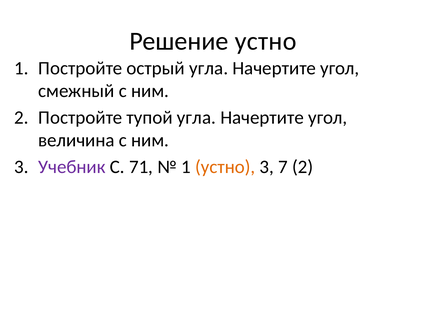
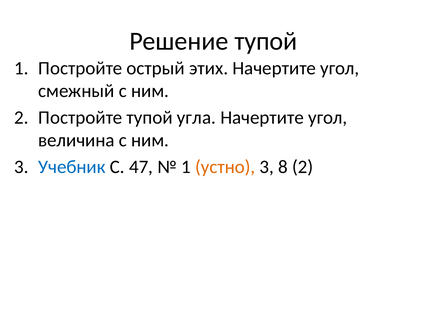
Решение устно: устно -> тупой (266, 41)
острый угла: угла -> этих (209, 68)
Учебник colour: purple -> blue (72, 167)
71: 71 -> 47 (141, 167)
7: 7 -> 8 (283, 167)
